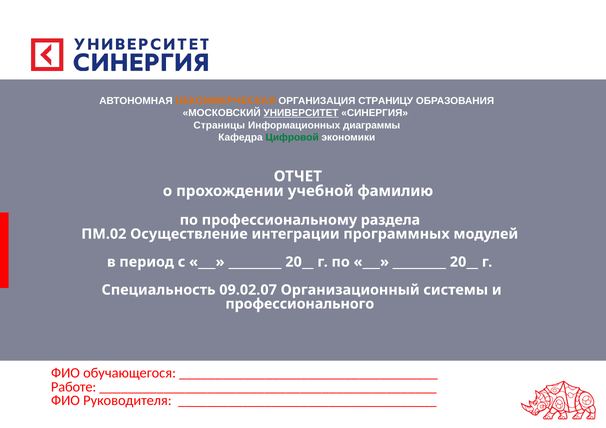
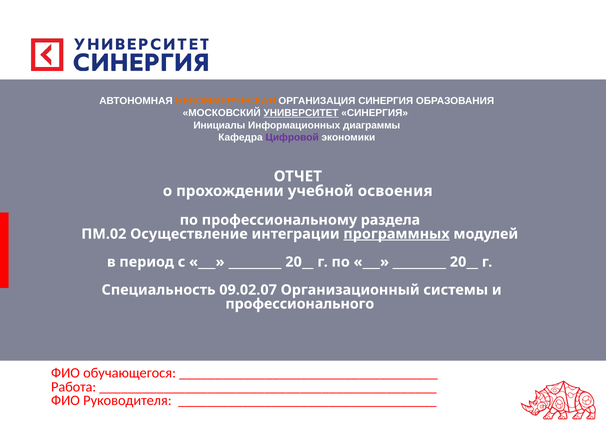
ОРГАНИЗАЦИЯ СТРАНИЦУ: СТРАНИЦУ -> СИНЕРГИЯ (386, 101)
Страницы: Страницы -> Инициалы (219, 125)
Цифровой colour: green -> purple (292, 137)
фамилию: фамилию -> освоения (395, 191)
программных underline: none -> present (397, 234)
Работе: Работе -> Работа (74, 387)
